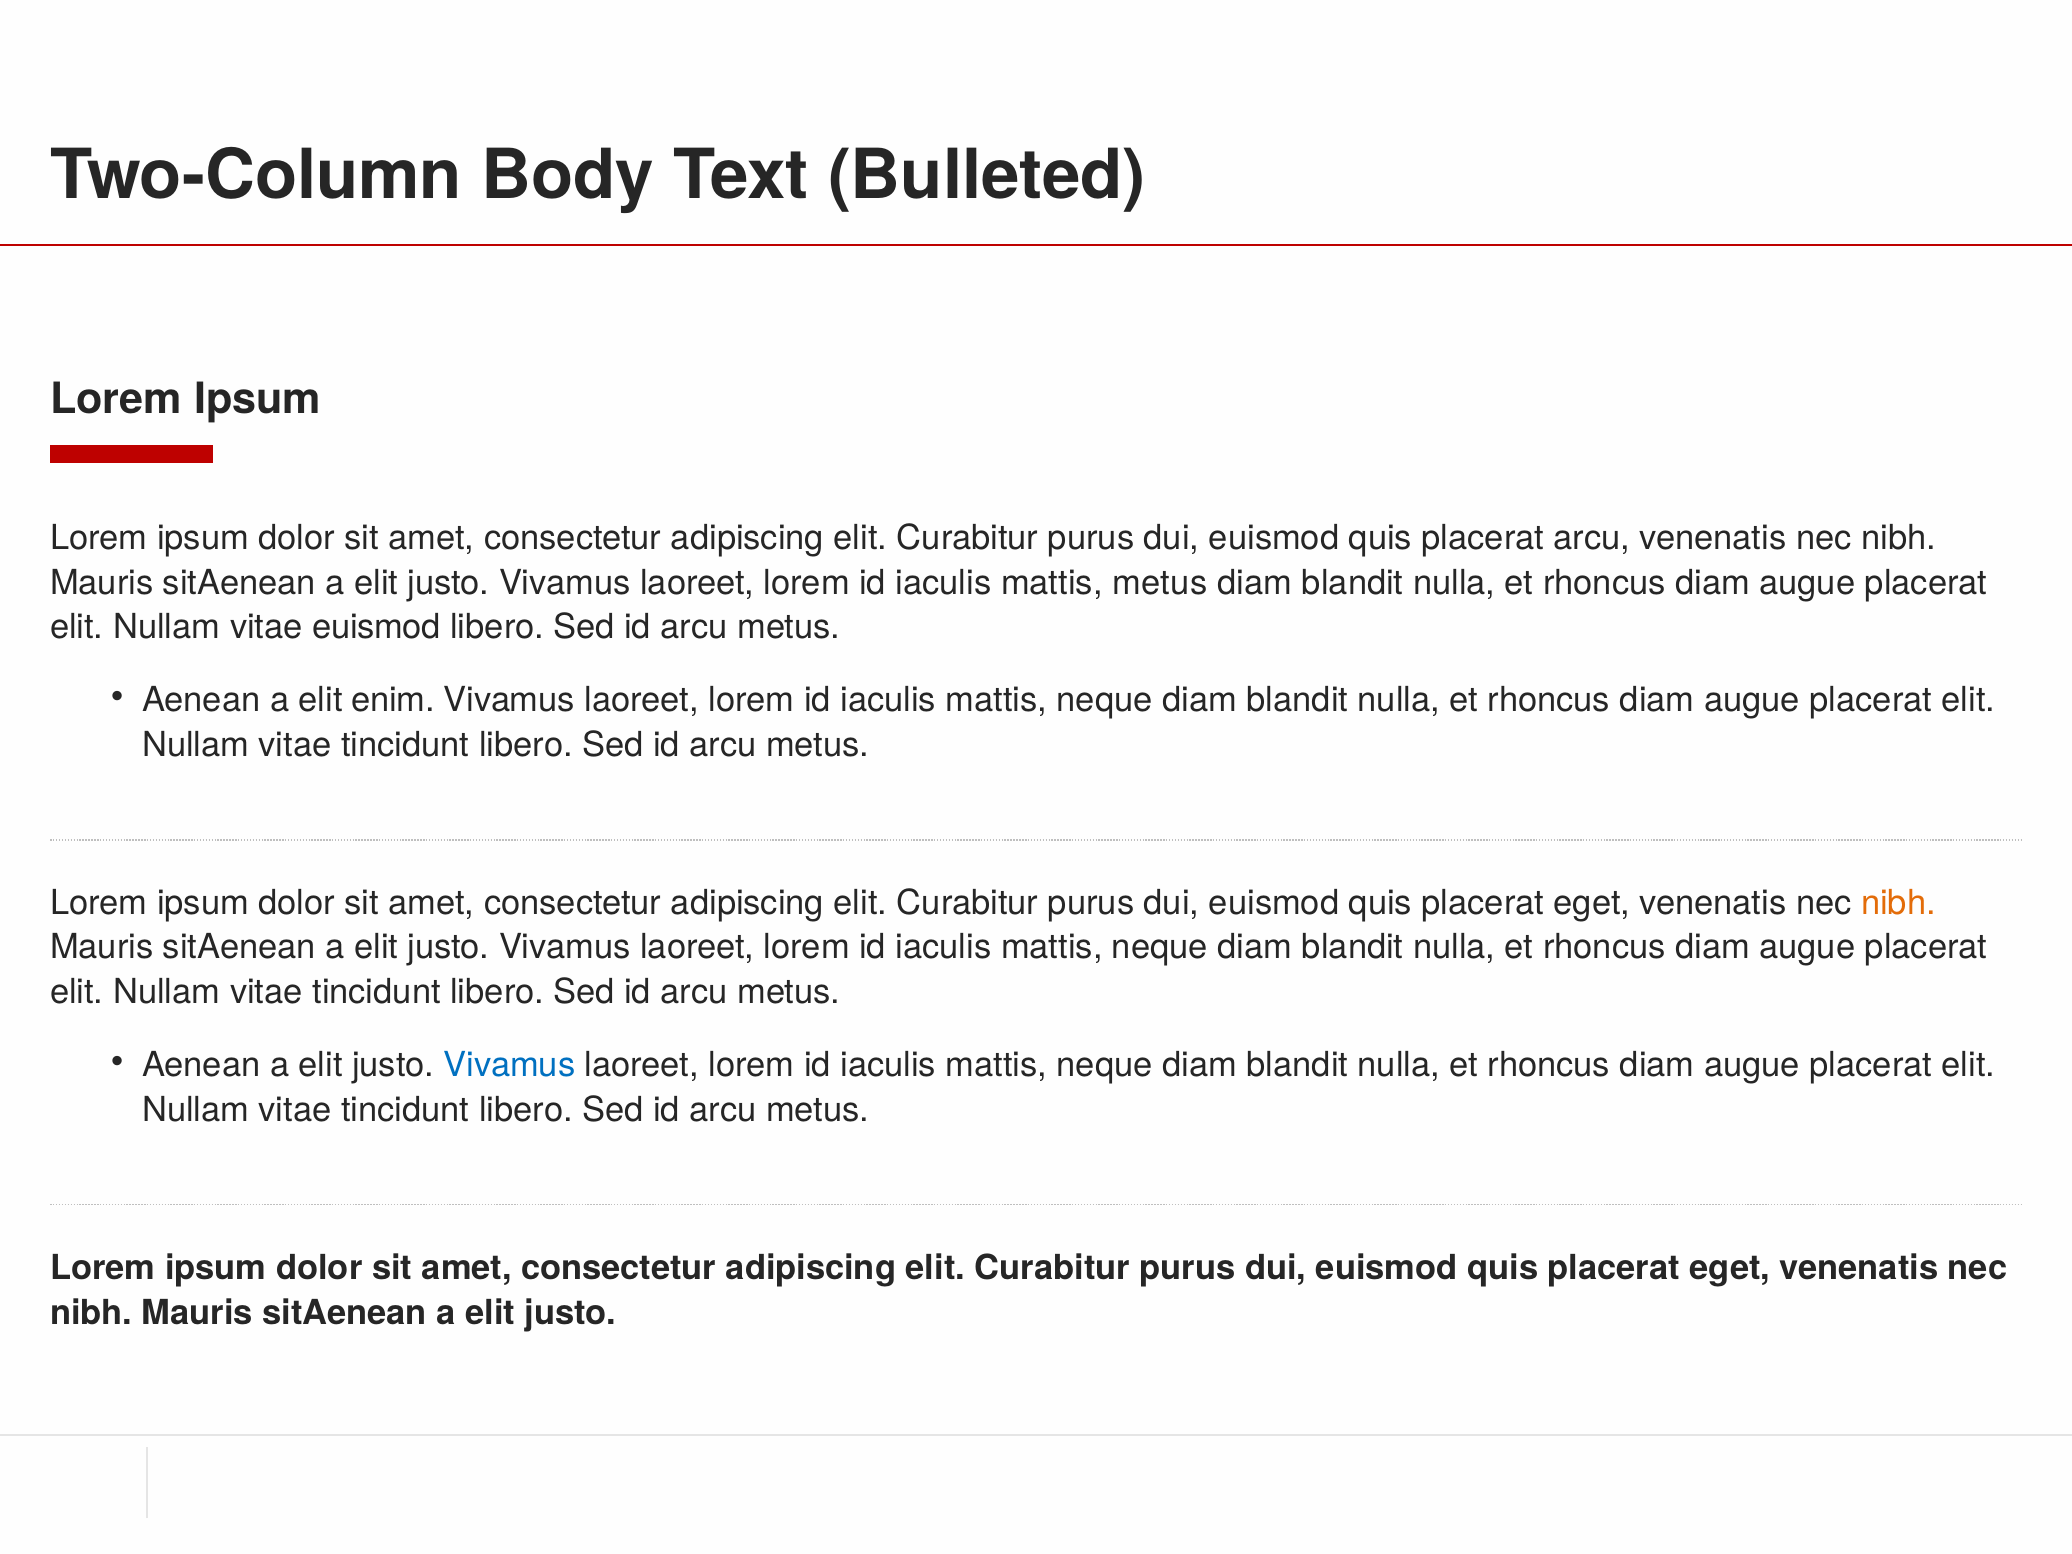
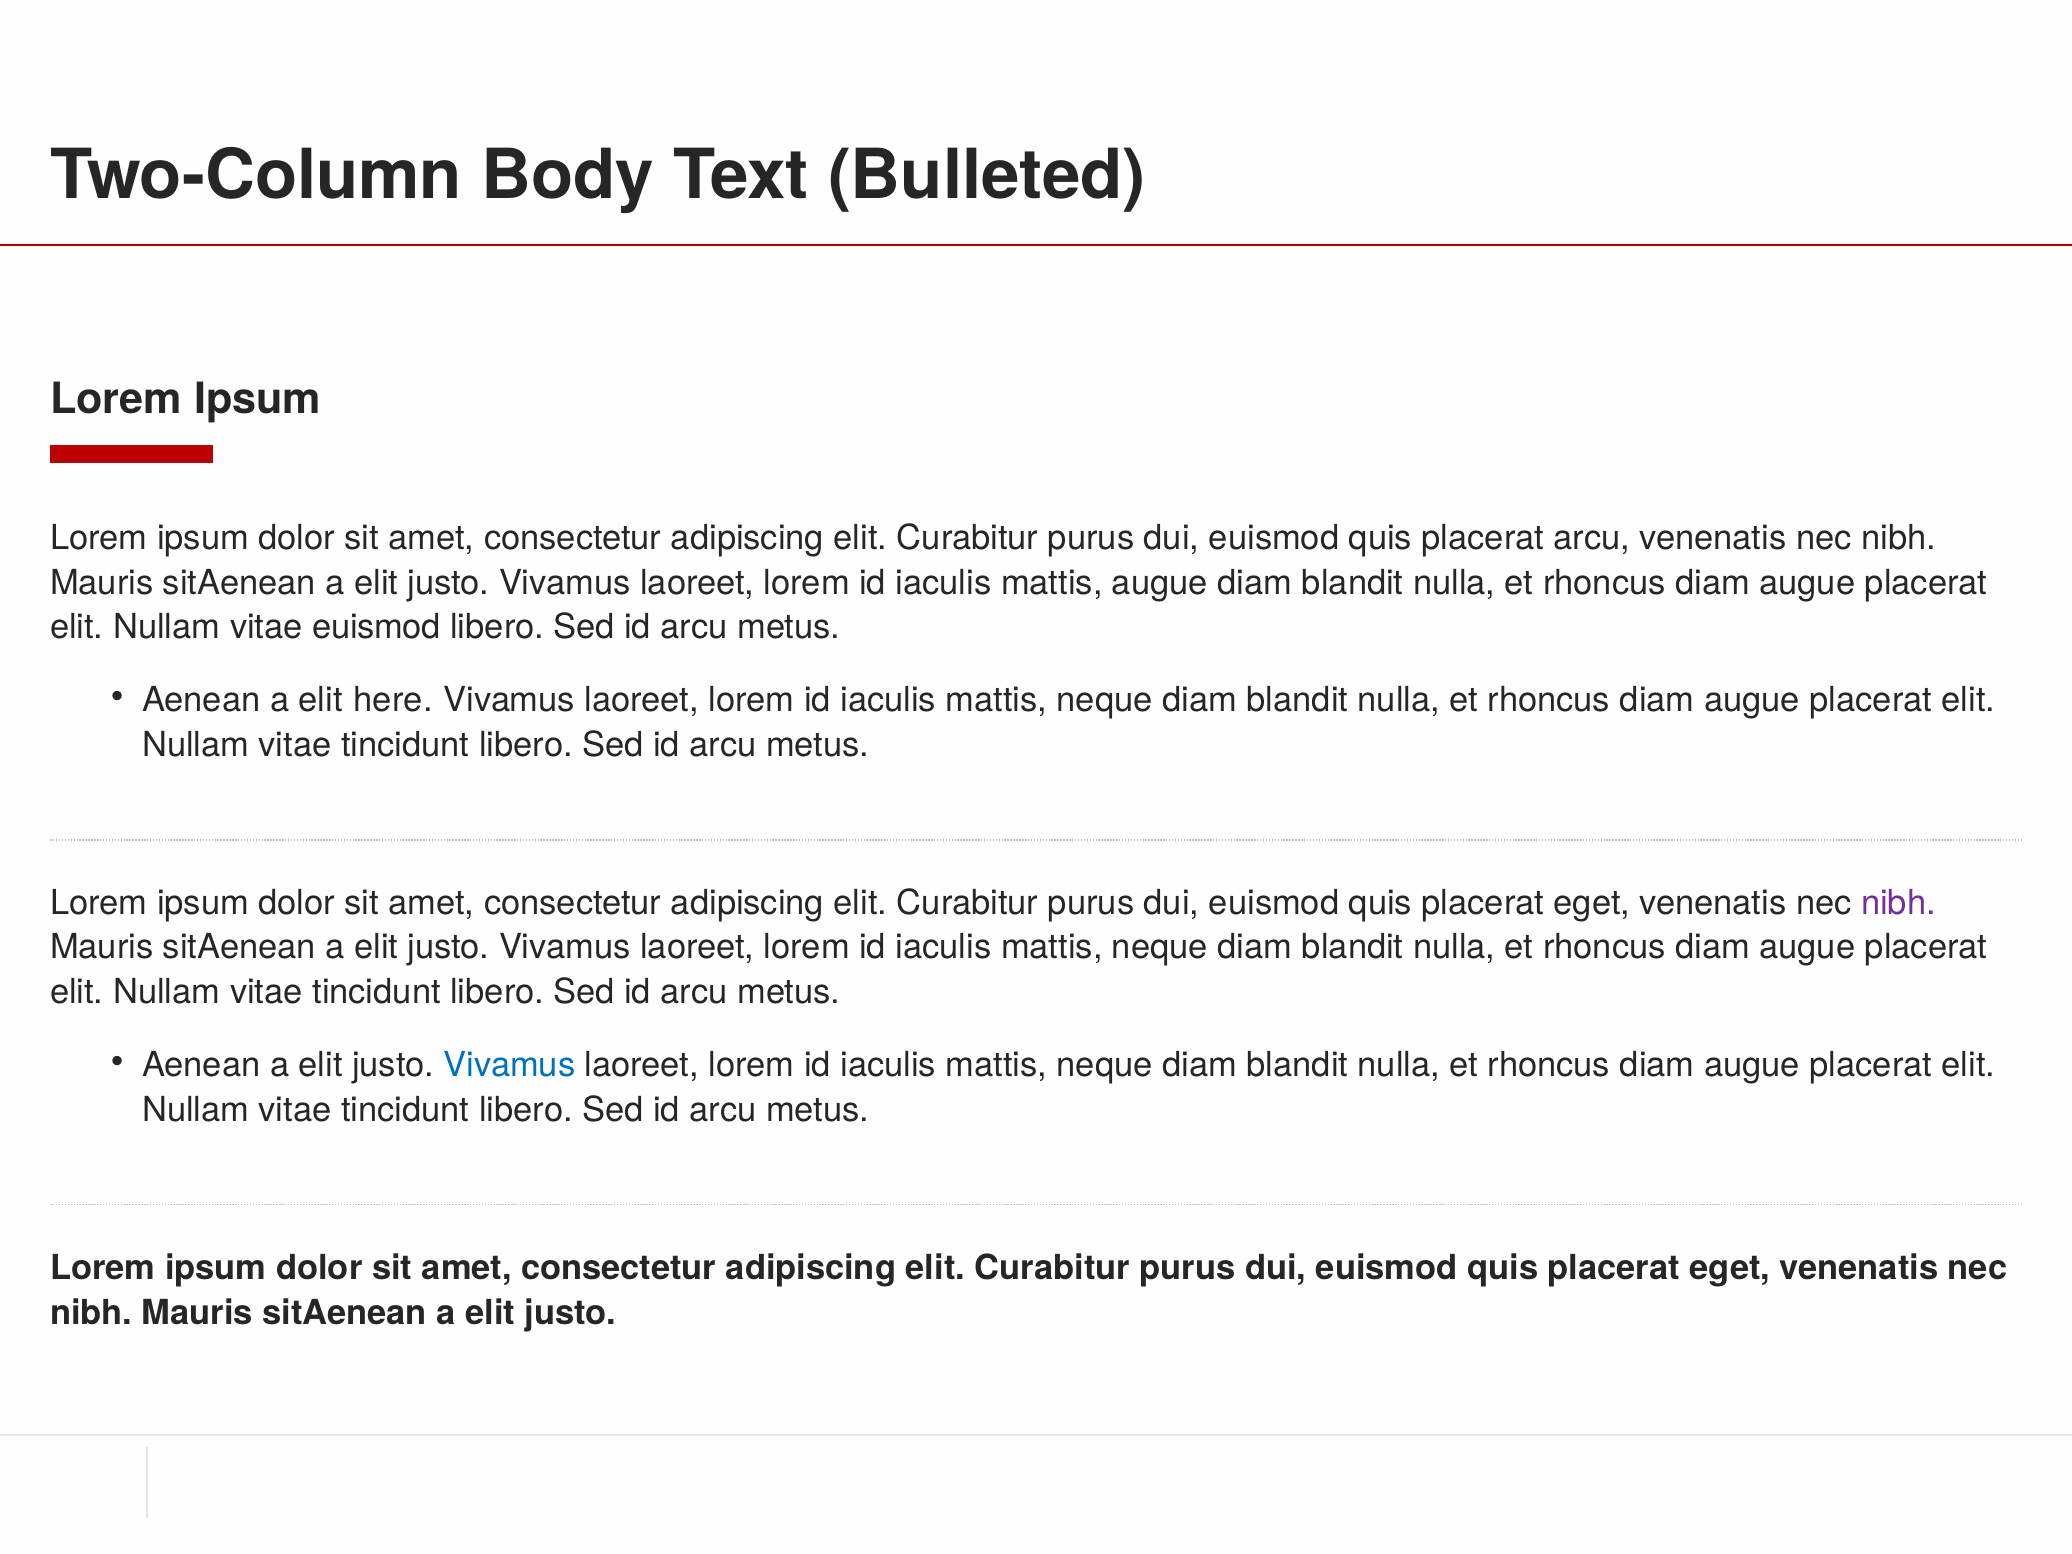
mattis metus: metus -> augue (1160, 583)
enim: enim -> here (393, 701)
nibh colour: orange -> purple (1899, 903)
